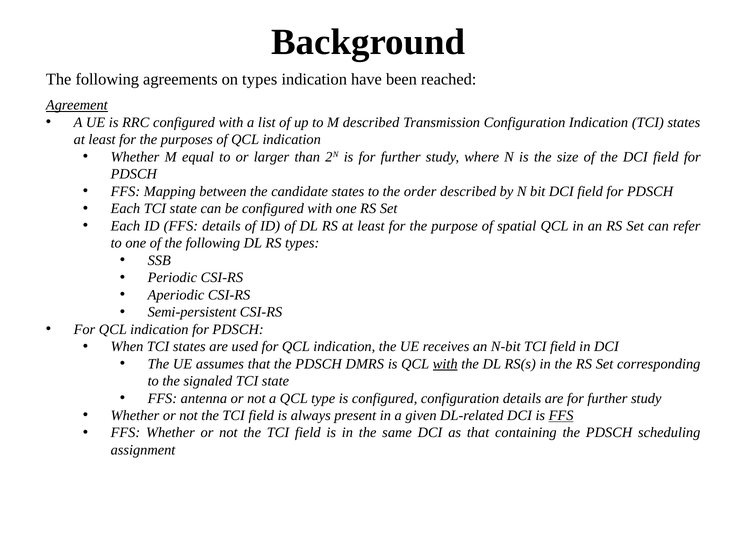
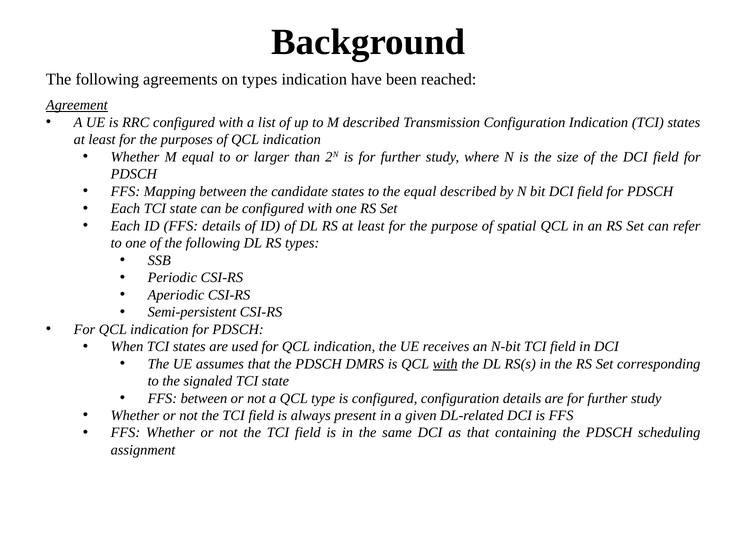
the order: order -> equal (420, 191)
FFS antenna: antenna -> between (204, 398)
FFS underline: present -> none (561, 416)
